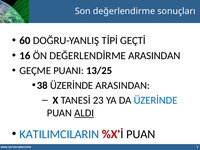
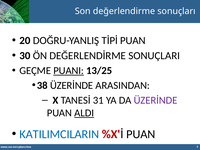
60: 60 -> 20 (25, 41)
TİPİ GEÇTİ: GEÇTİ -> PUAN (133, 41)
16: 16 -> 30 (25, 56)
DEĞERLENDİRME ARASINDAN: ARASINDAN -> SONUÇLARI (154, 56)
PUANI underline: none -> present (69, 71)
23: 23 -> 31 (98, 100)
ÜZERİNDE colour: blue -> purple (156, 100)
